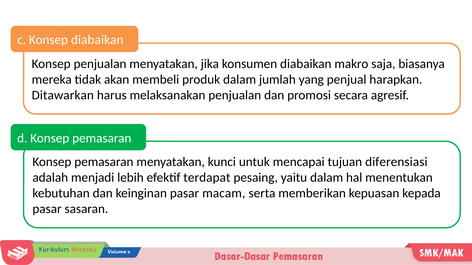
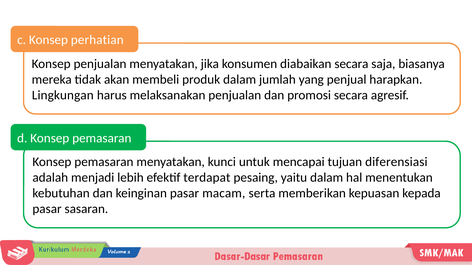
Konsep diabaikan: diabaikan -> perhatian (97, 40)
diabaikan makro: makro -> secara (351, 64)
Ditawarkan: Ditawarkan -> Lingkungan (63, 95)
